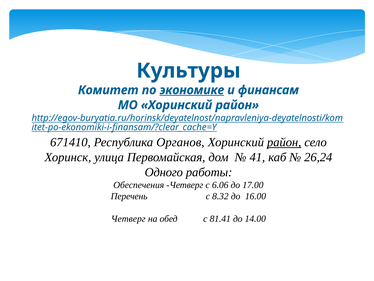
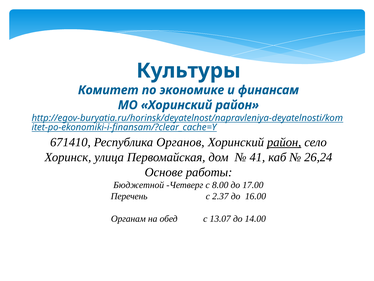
экономике underline: present -> none (192, 90)
Одного: Одного -> Основе (164, 172)
Обеспечения: Обеспечения -> Бюджетной (139, 185)
6.06: 6.06 -> 8.00 (220, 185)
8.32: 8.32 -> 2.37 (220, 196)
Четверг: Четверг -> Органам (128, 218)
81.41: 81.41 -> 13.07 (220, 218)
